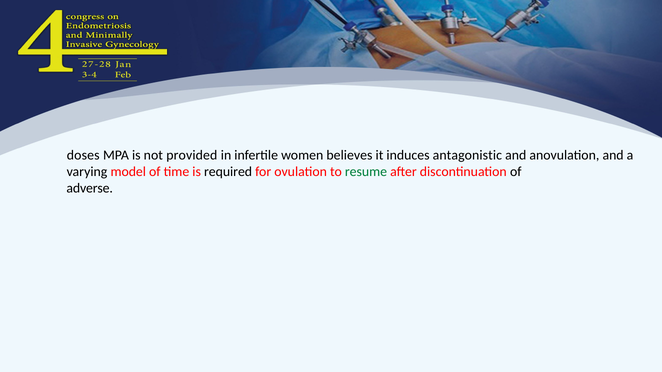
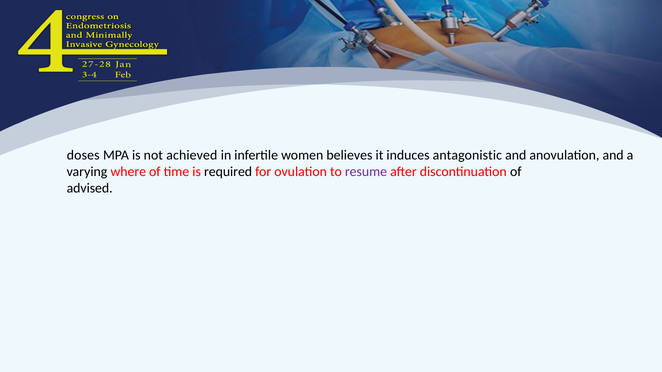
provided: provided -> achieved (192, 155)
model: model -> where (128, 172)
resume colour: green -> purple (366, 172)
adverse: adverse -> advised (90, 188)
